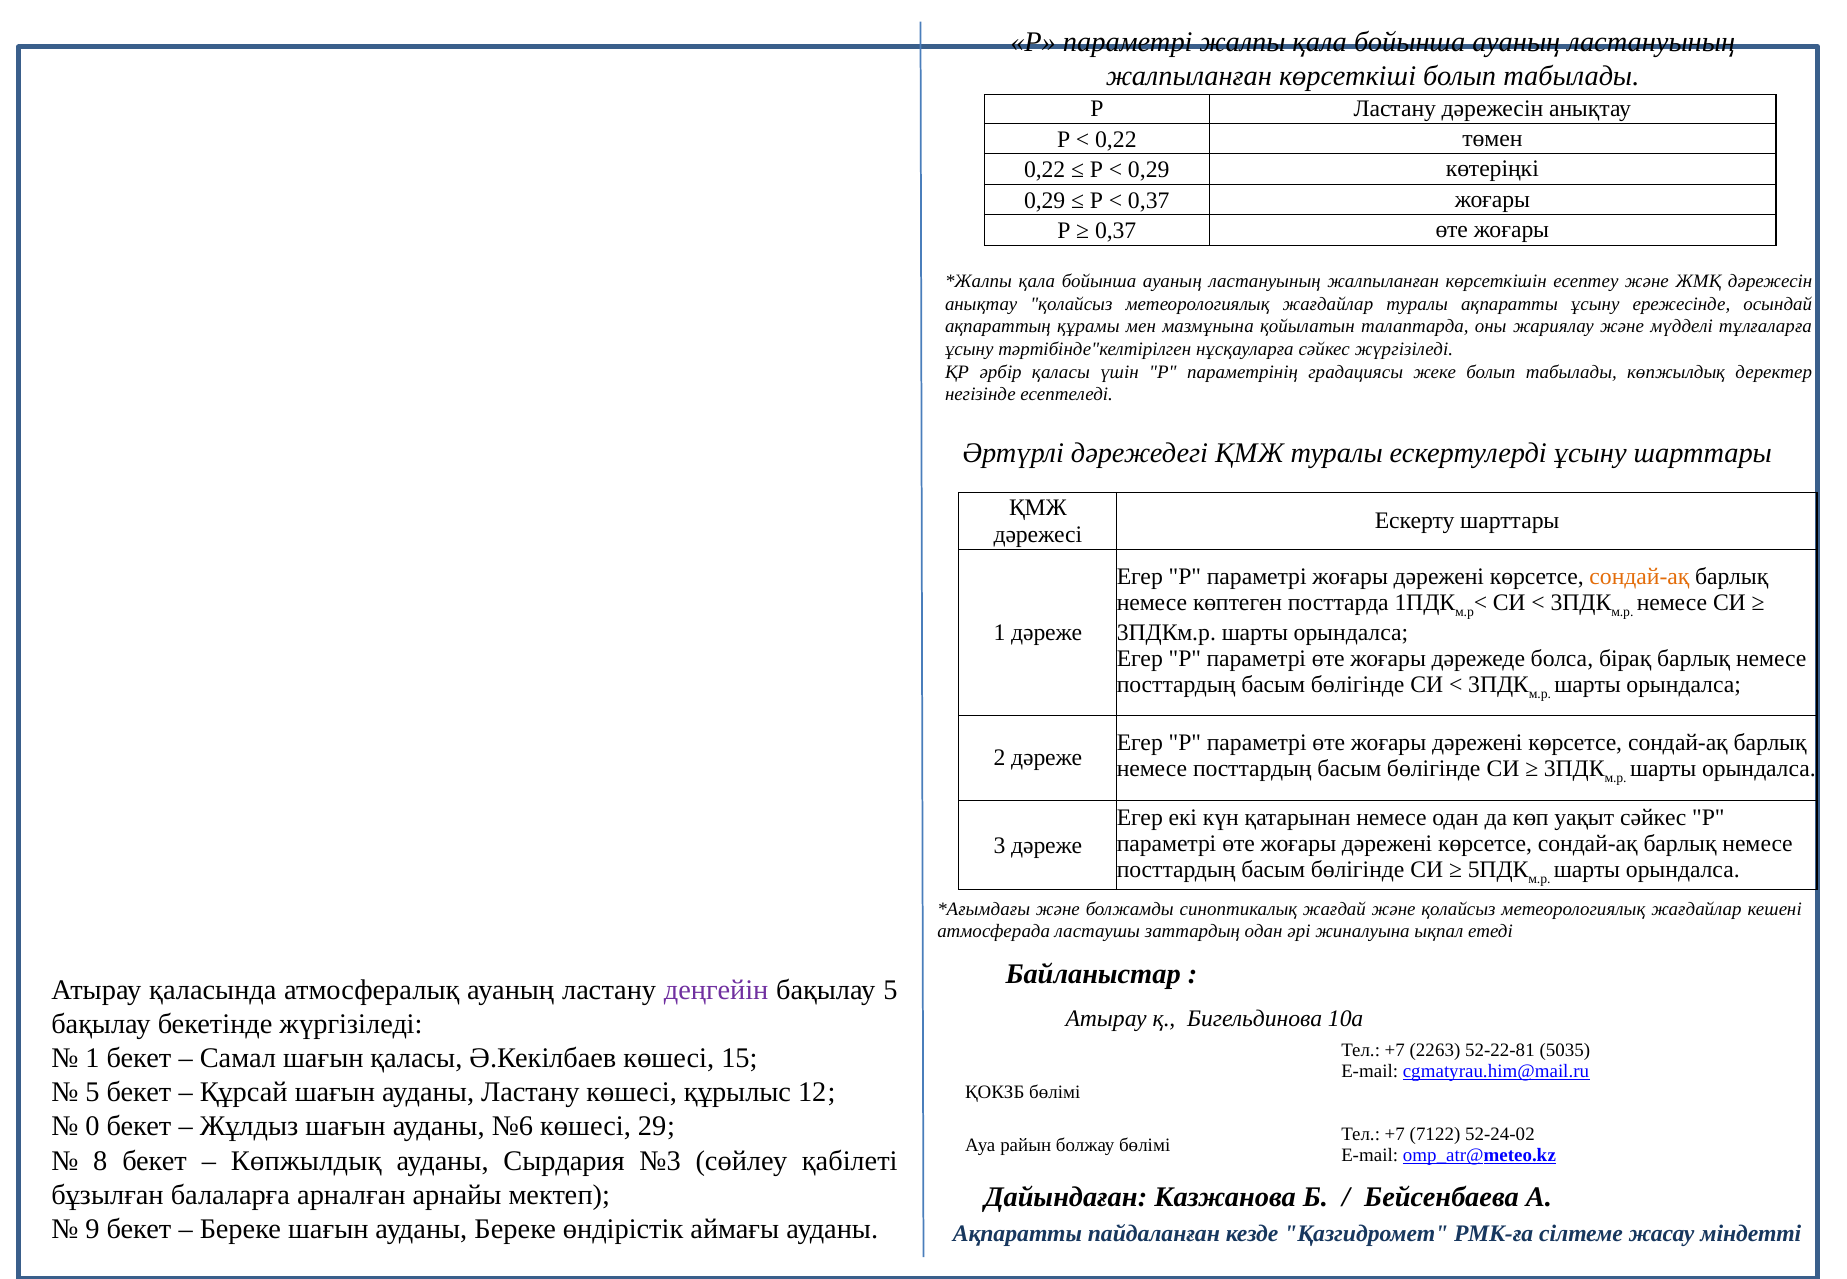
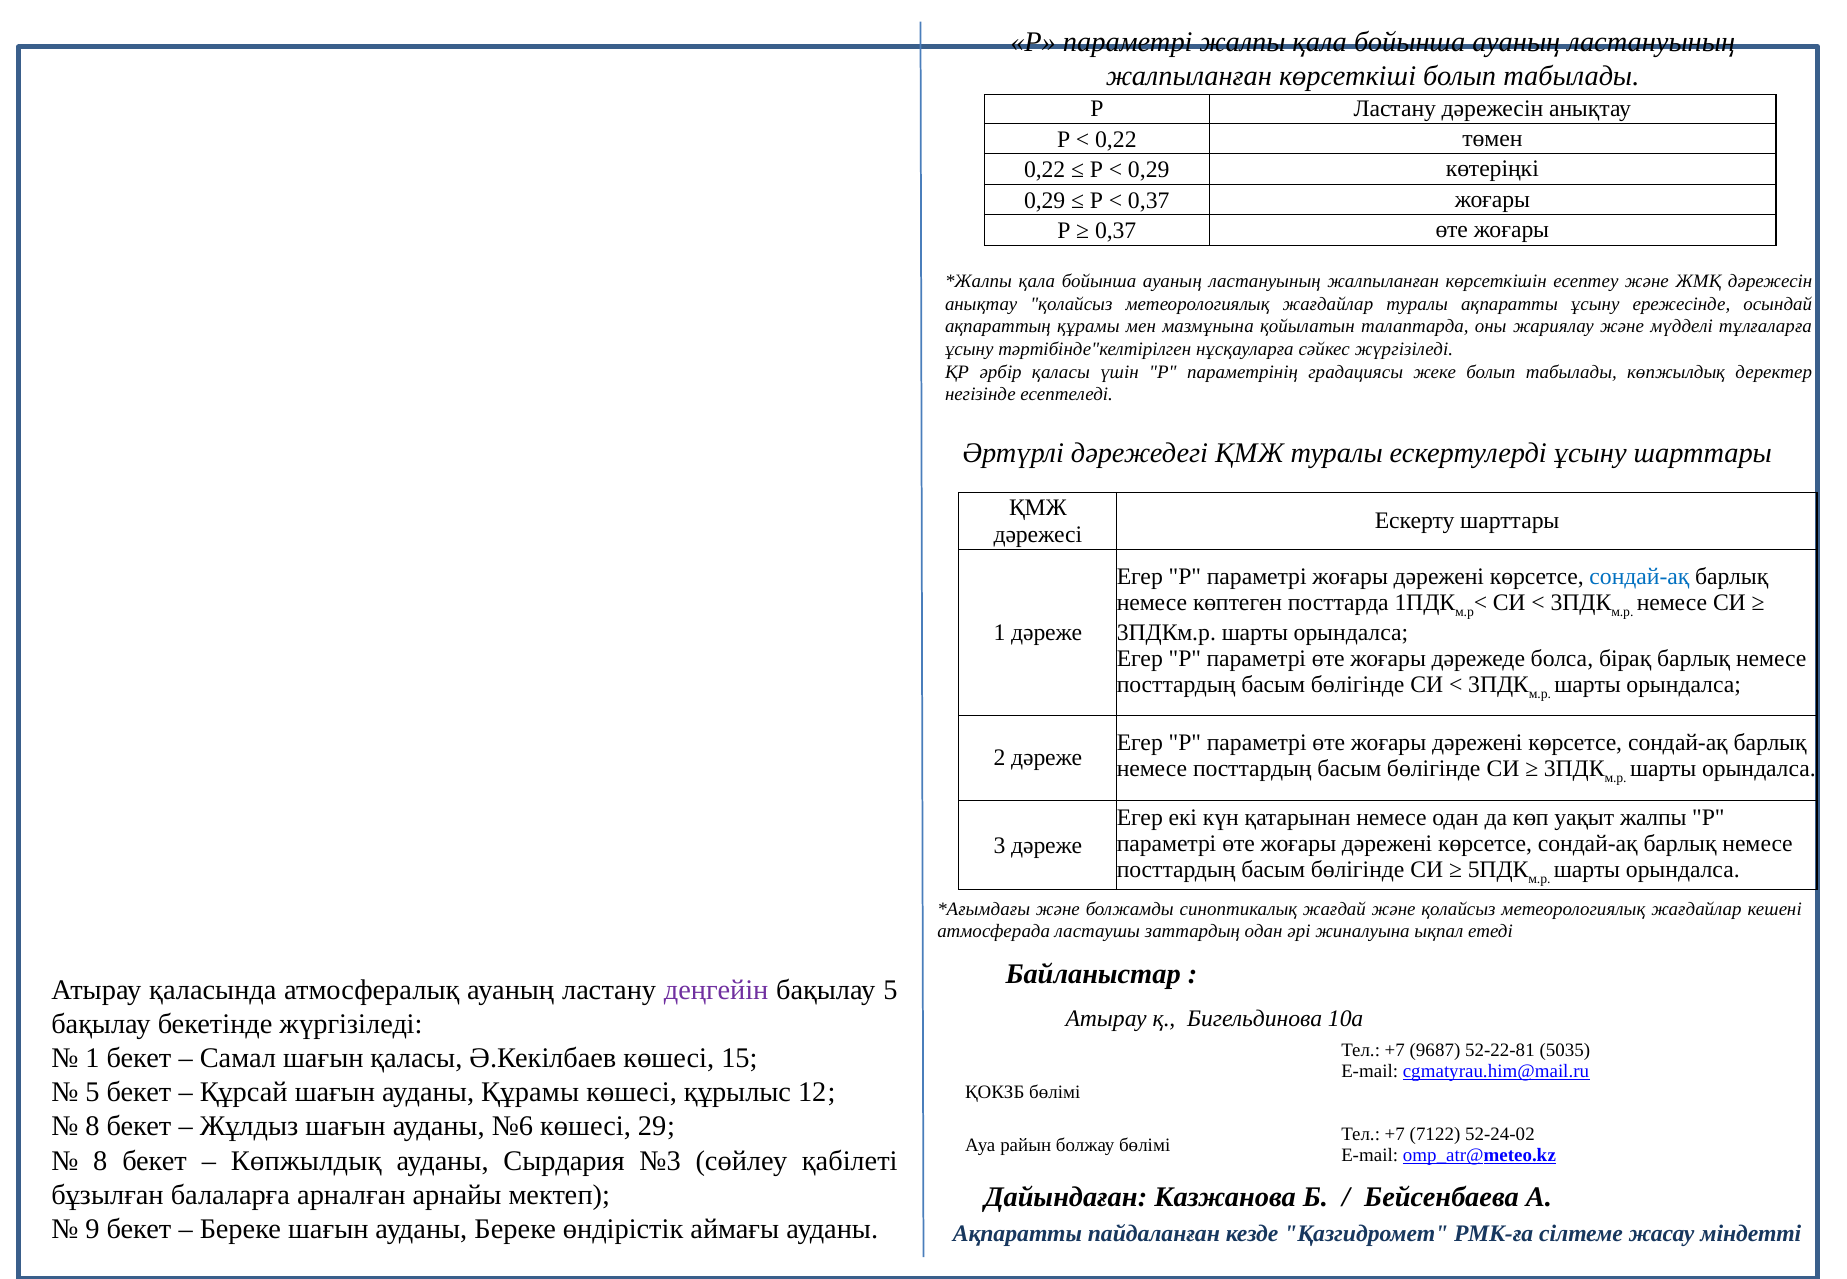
сондай-ақ colour: orange -> blue (1639, 576)
уақыт сәйкес: сәйкес -> жалпы (1653, 817)
2263: 2263 -> 9687 (1435, 1050)
ауданы Ластану: Ластану -> Құрамы (530, 1092)
0: 0 -> 8 (93, 1126)
